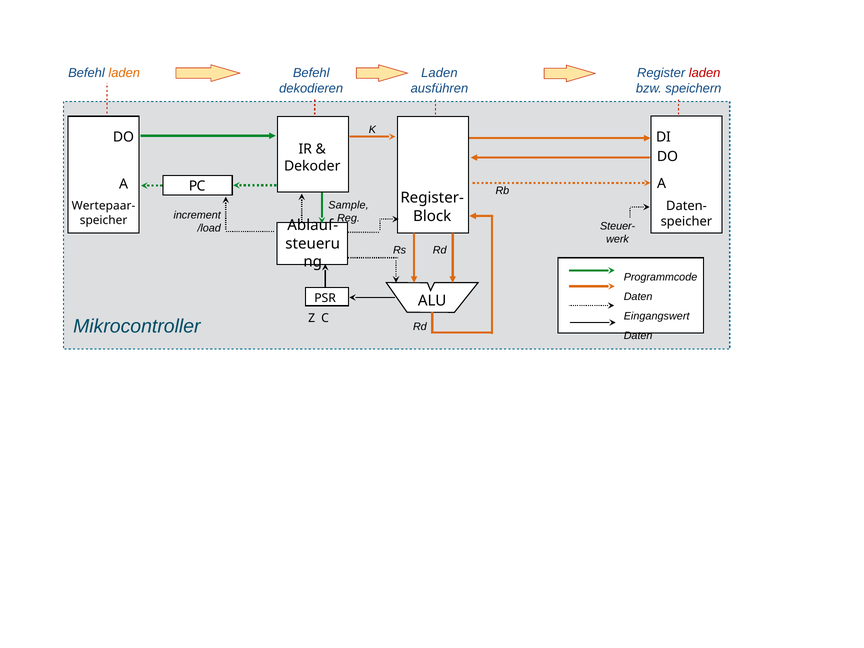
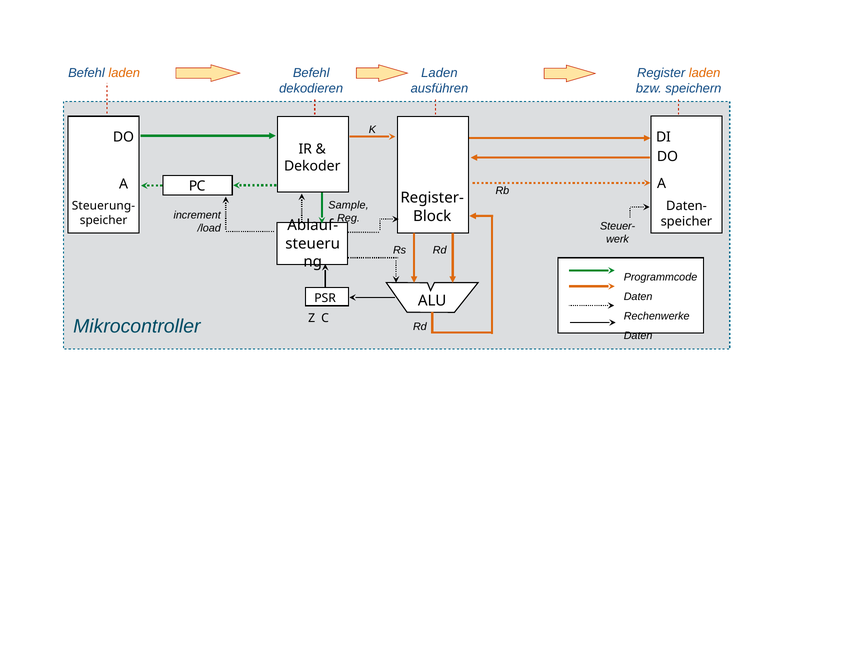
laden colour: red -> orange (705, 73)
Wertepaar-: Wertepaar- -> Steuerung- (104, 206)
Eingangswert: Eingangswert -> Rechenwerke (657, 316)
